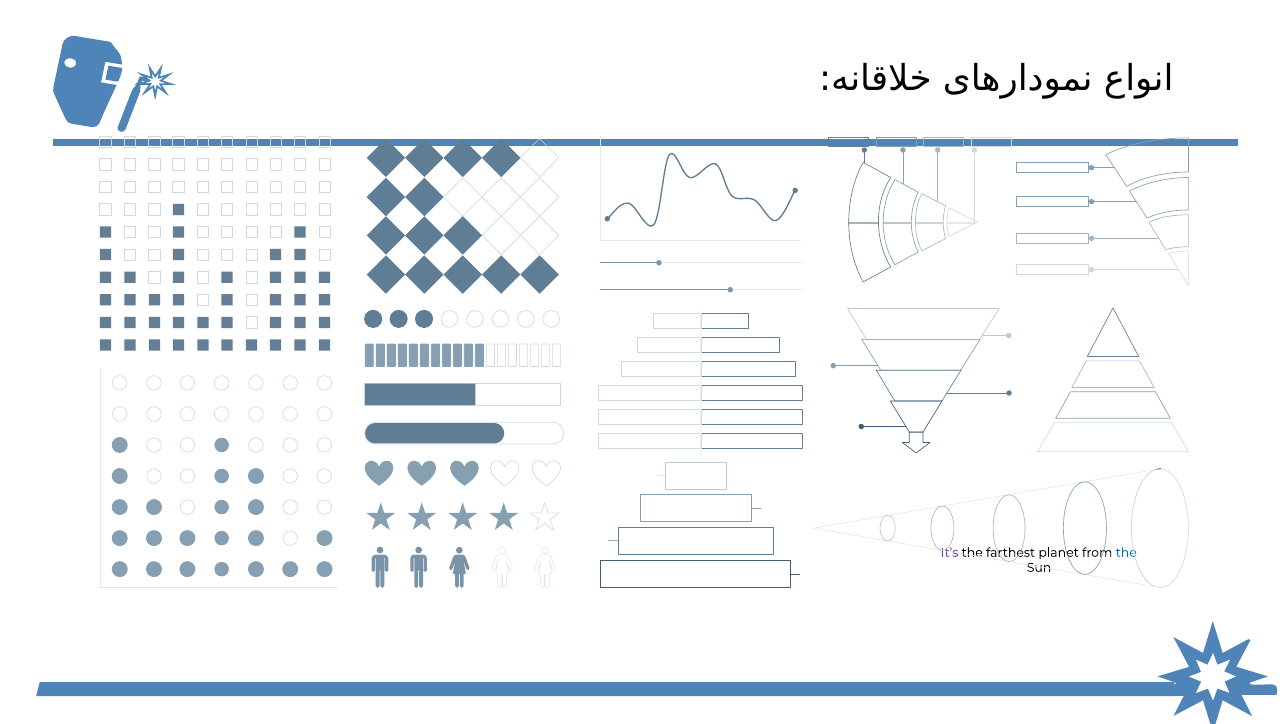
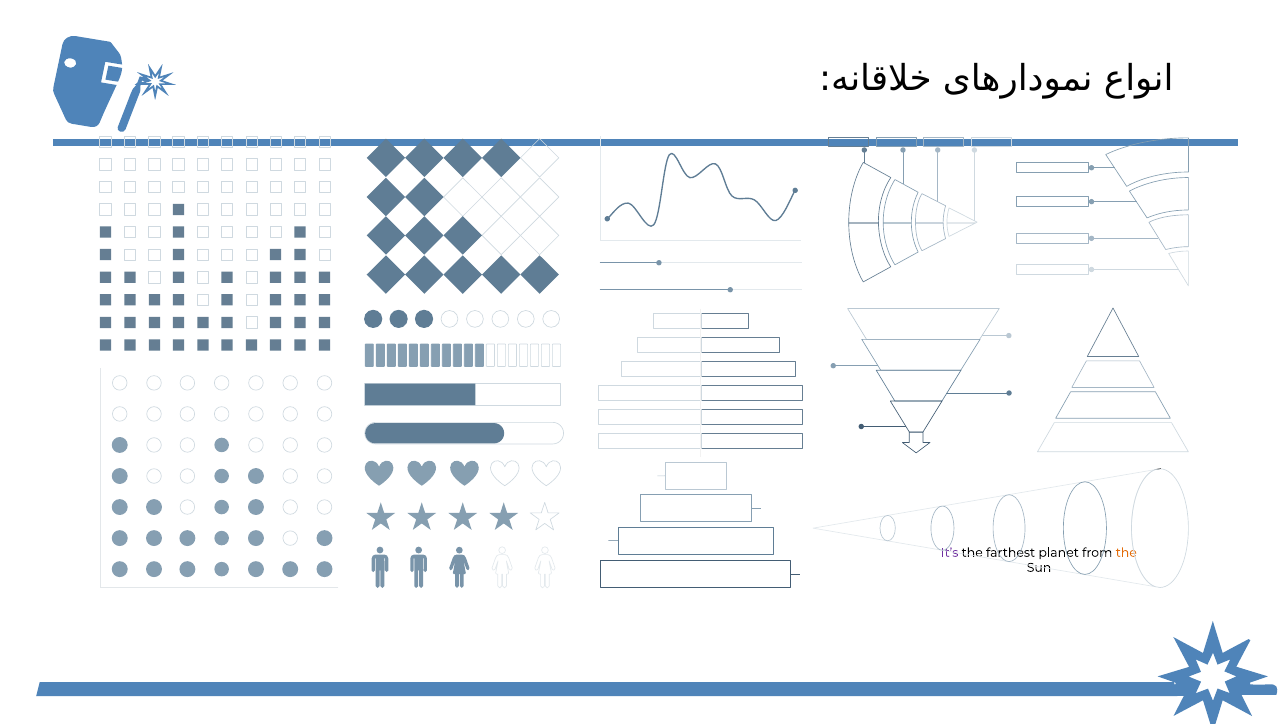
the colour: blue -> orange (1126, 553)
